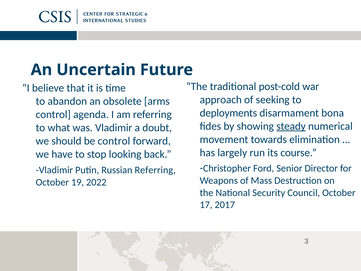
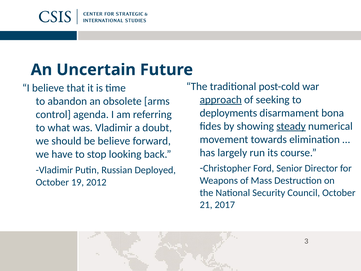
approach underline: none -> present (221, 100)
be control: control -> believe (114, 141)
Russian Referring: Referring -> Deployed (155, 170)
2022: 2022 -> 2012 (96, 182)
17: 17 -> 21 (206, 205)
